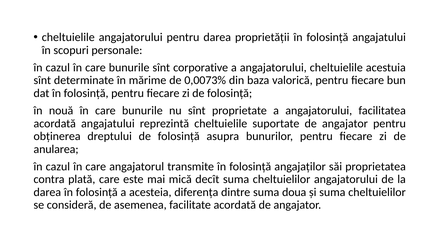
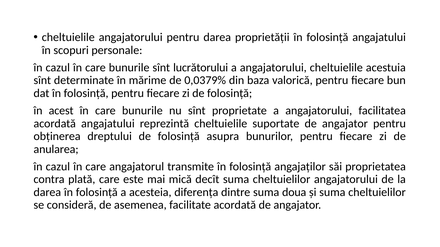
corporative: corporative -> lucrătorului (201, 68)
0,0073%: 0,0073% -> 0,0379% (205, 81)
nouă: nouă -> acest (61, 111)
